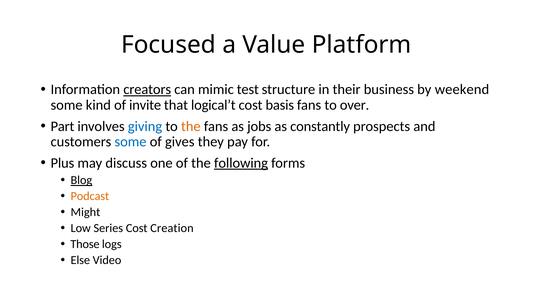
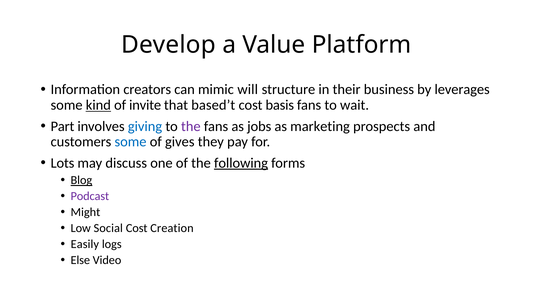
Focused: Focused -> Develop (168, 45)
creators underline: present -> none (147, 90)
test: test -> will (248, 90)
weekend: weekend -> leverages (462, 90)
kind underline: none -> present (98, 105)
logical’t: logical’t -> based’t (213, 105)
over: over -> wait (355, 105)
the colour: orange -> purple (191, 126)
constantly: constantly -> marketing (320, 126)
Plus: Plus -> Lots (62, 163)
Podcast colour: orange -> purple (90, 196)
Series: Series -> Social (108, 228)
Those: Those -> Easily (85, 244)
